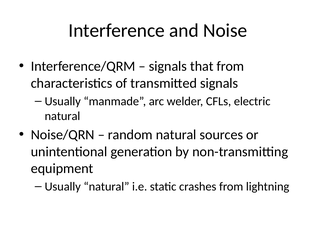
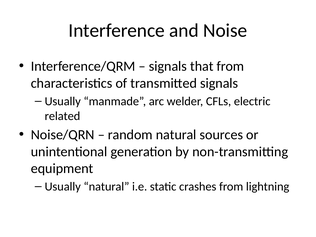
natural: natural -> related (62, 116)
